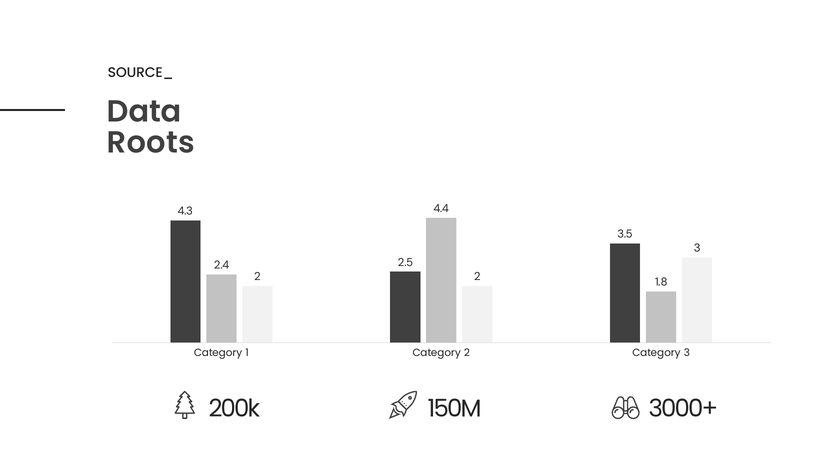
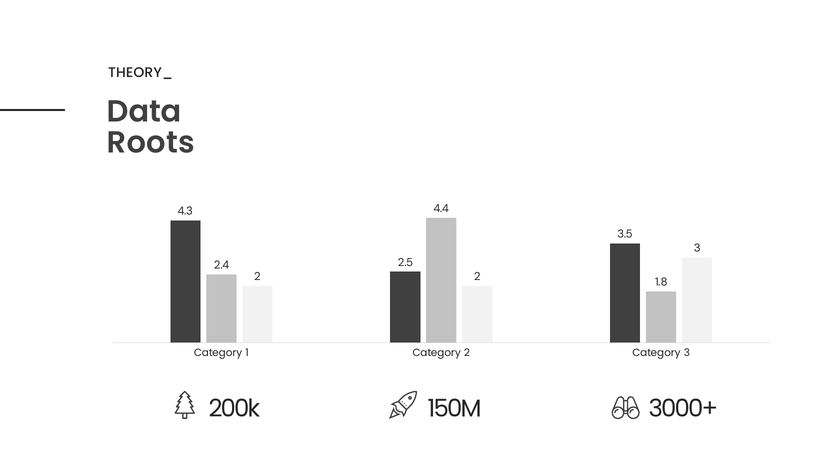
SOURCE_: SOURCE_ -> THEORY_ (141, 73)
